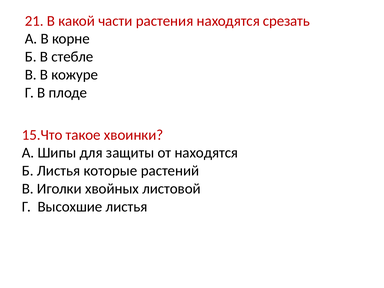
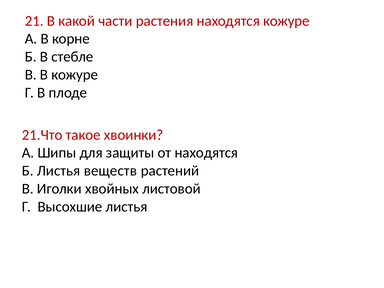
находятся срезать: срезать -> кожуре (286, 21)
15.Что: 15.Что -> 21.Что (42, 135)
которые: которые -> веществ (110, 171)
